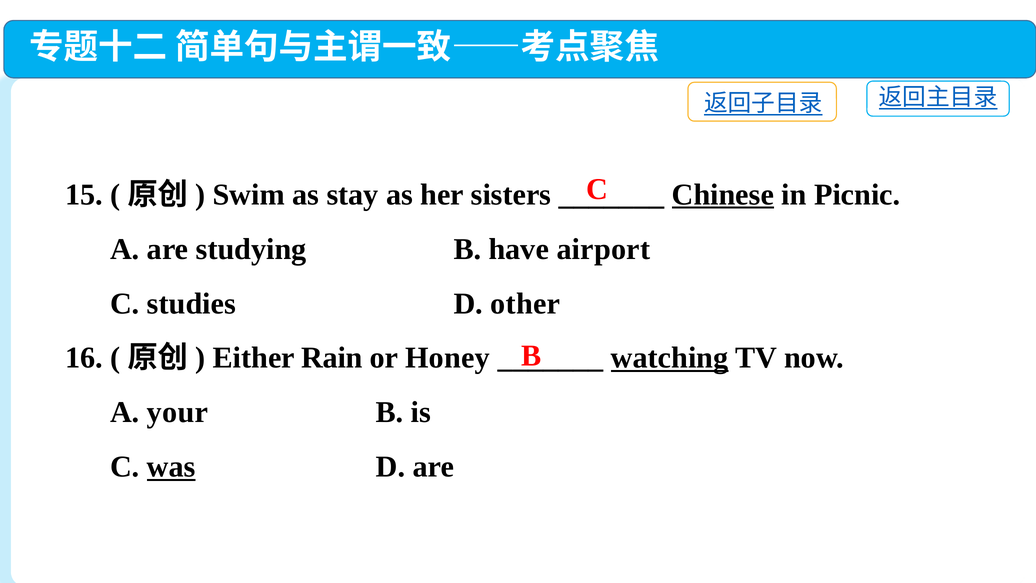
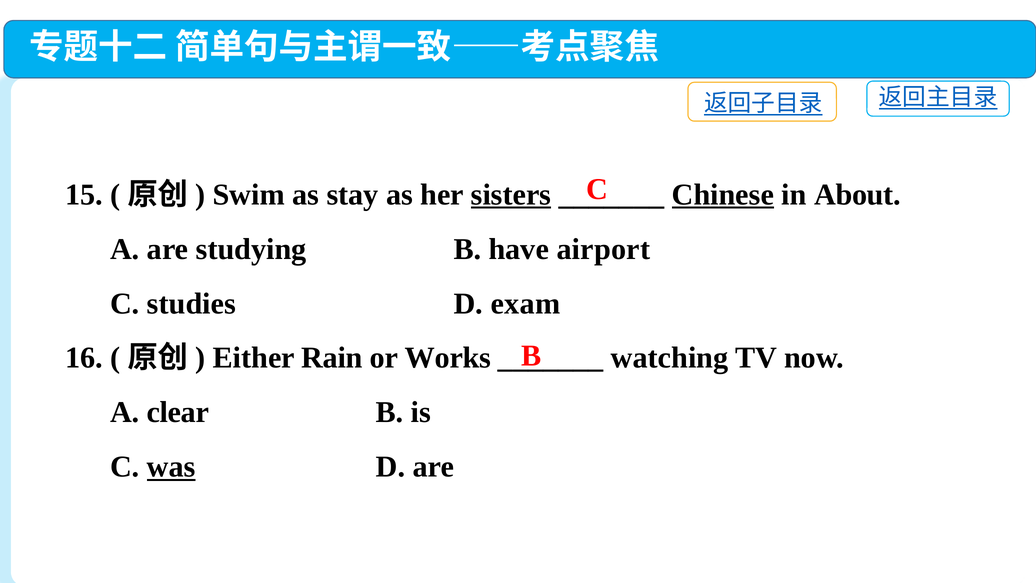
sisters underline: none -> present (511, 195)
Picnic: Picnic -> About (857, 195)
other: other -> exam (525, 303)
Honey: Honey -> Works (448, 358)
watching underline: present -> none (670, 358)
your: your -> clear (178, 412)
